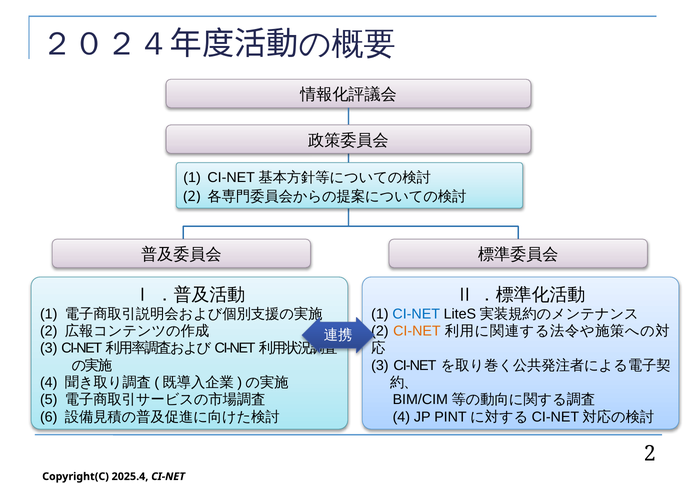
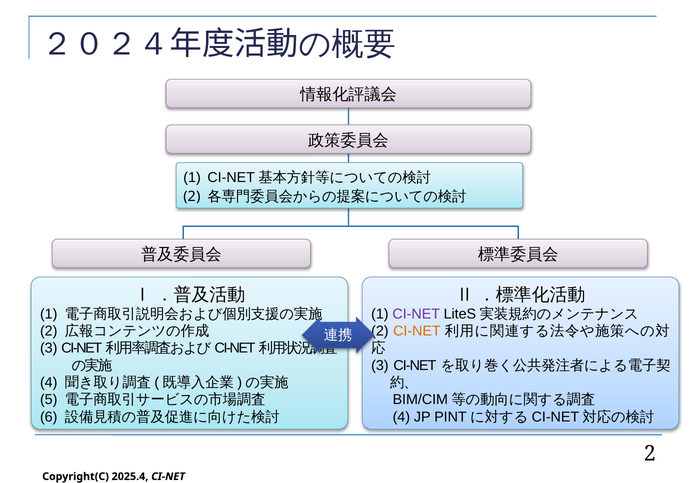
CI-NET colour: blue -> purple (416, 314)
